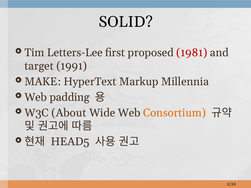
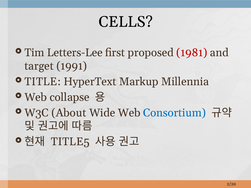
SOLID: SOLID -> CELLS (126, 22)
MAKE: MAKE -> TITLE (43, 82)
padding: padding -> collapse (70, 97)
Consortium colour: orange -> blue (175, 113)
HEAD5: HEAD5 -> TITLE5 (70, 142)
